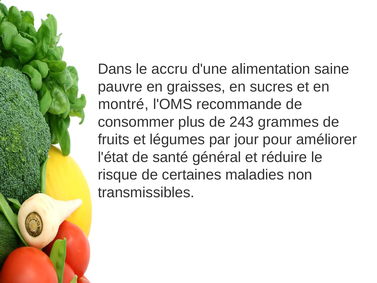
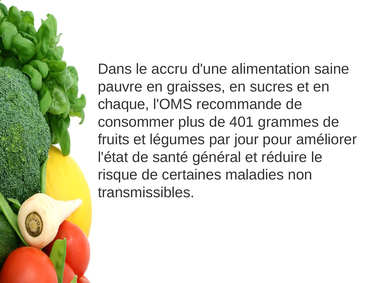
montré: montré -> chaque (123, 104)
243: 243 -> 401 (242, 122)
